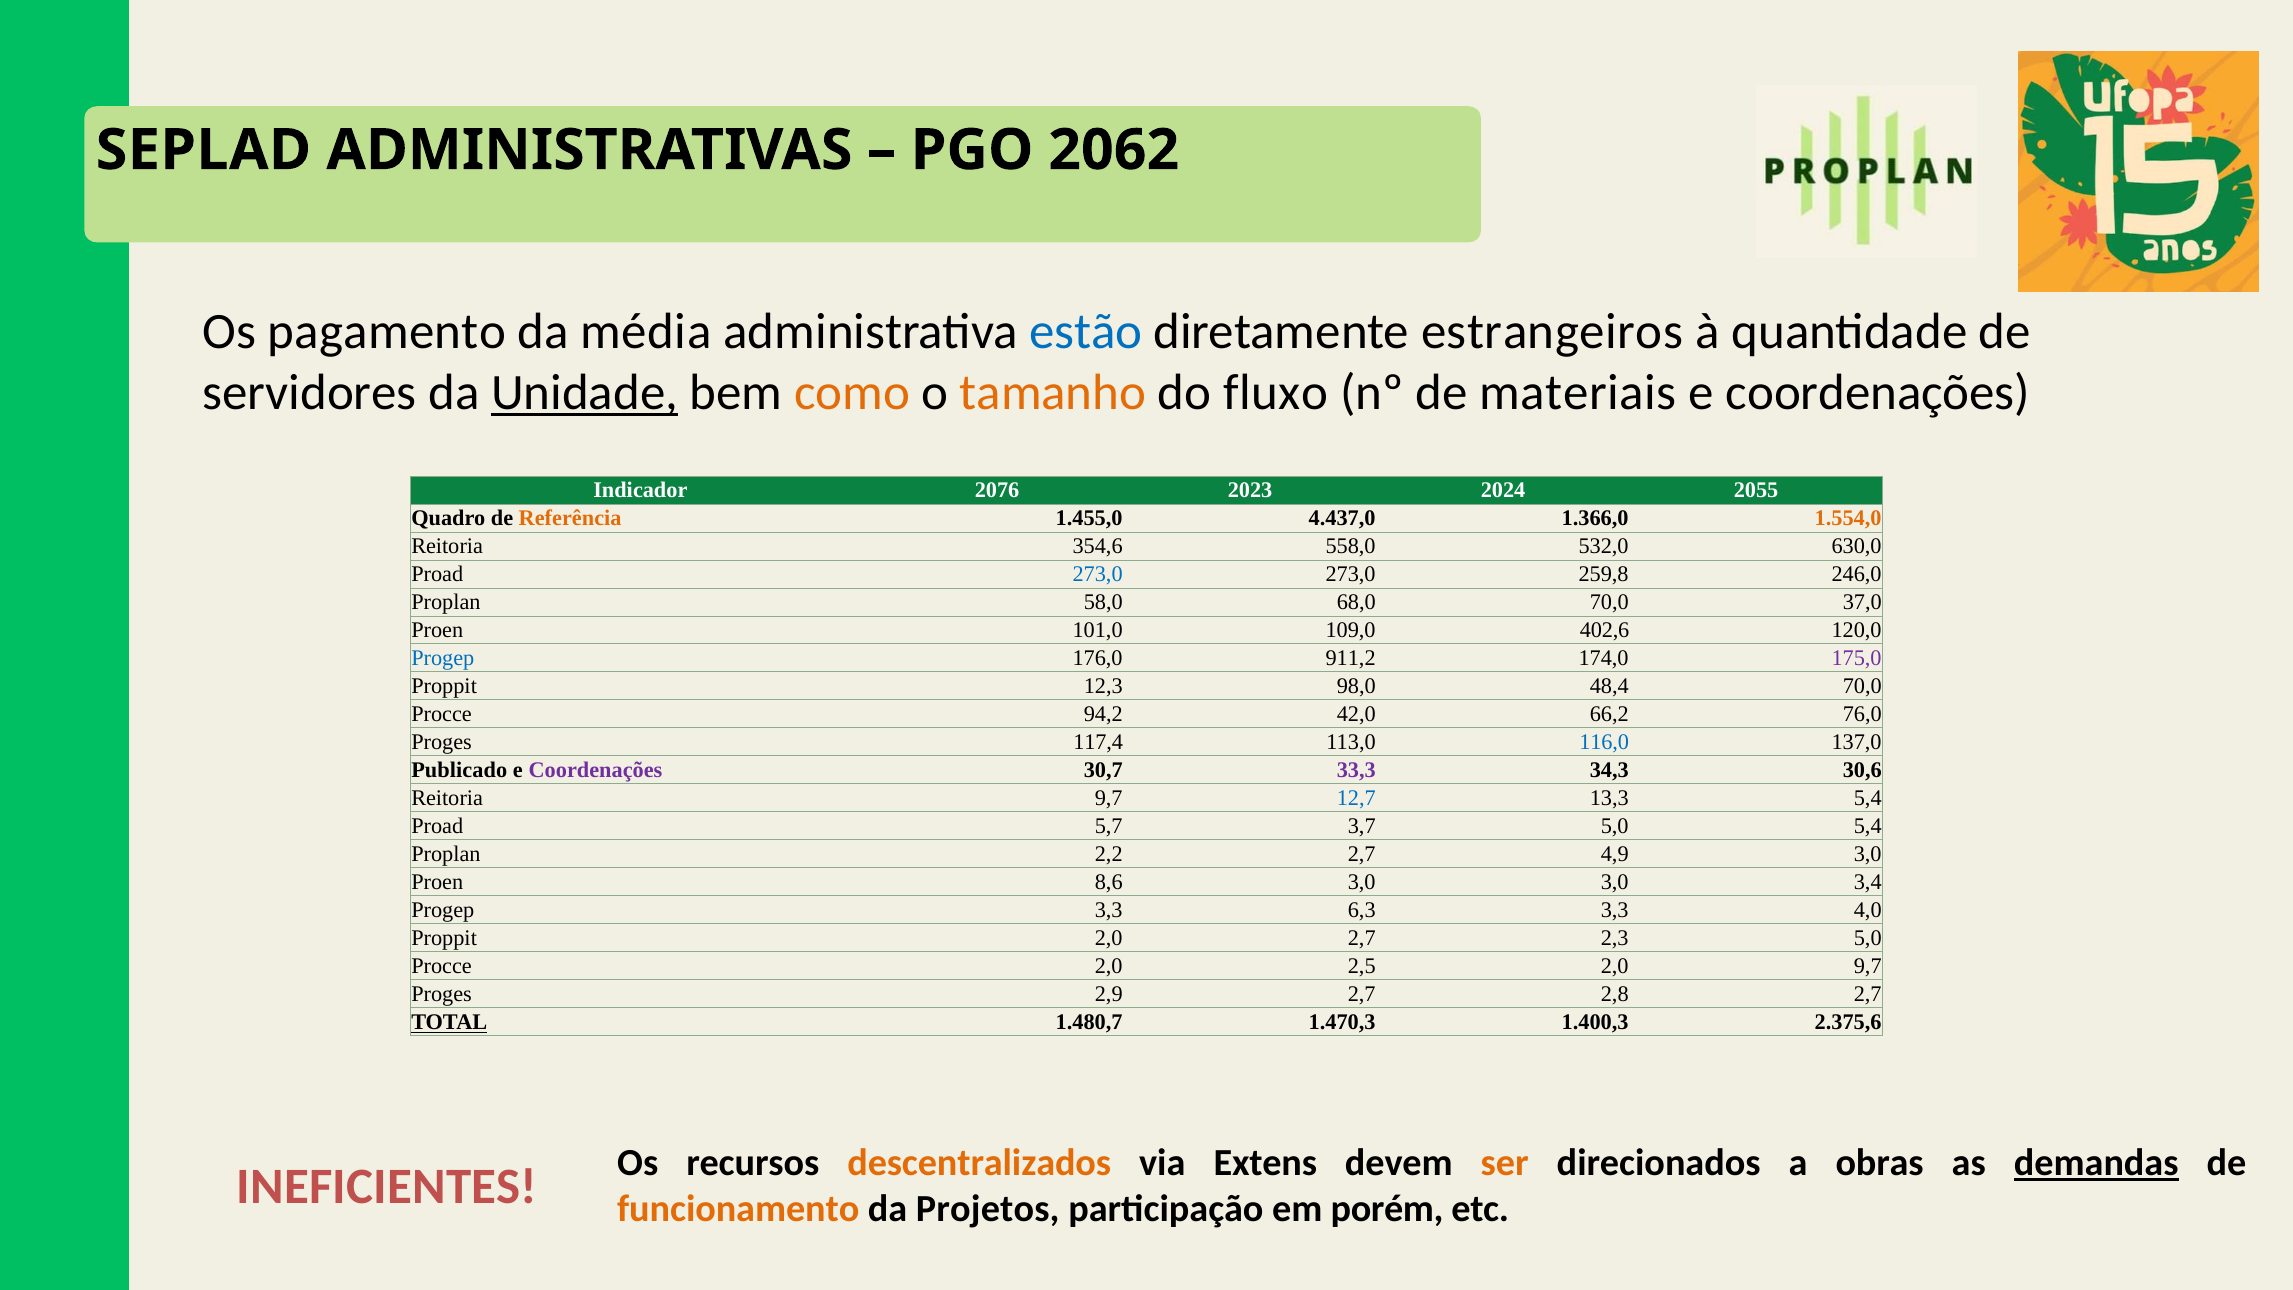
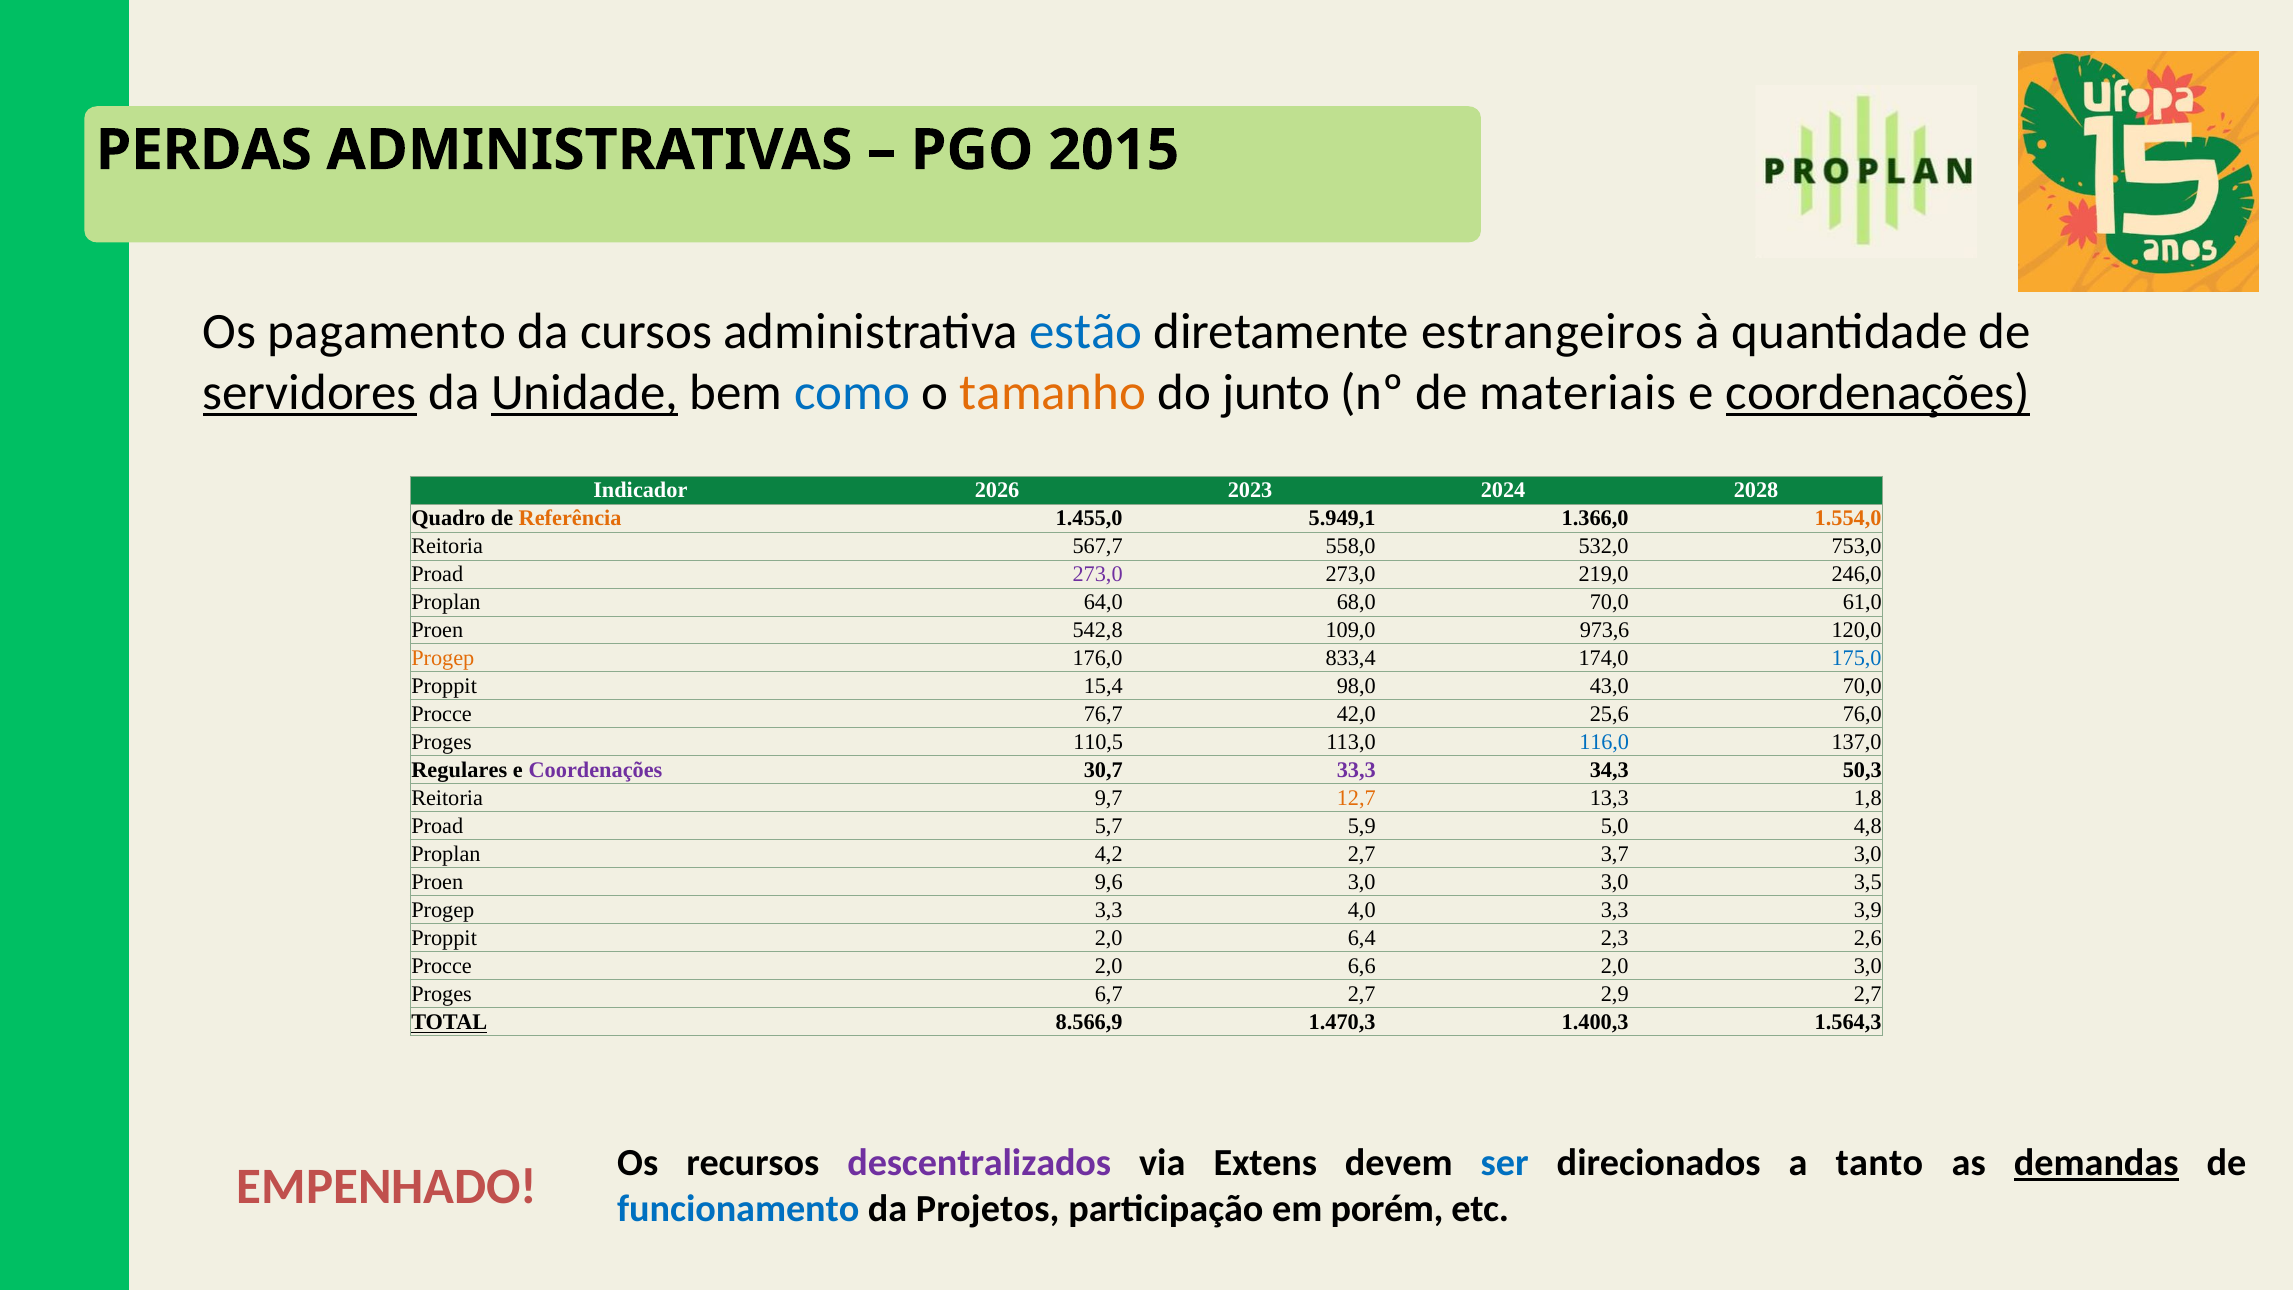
SEPLAD: SEPLAD -> PERDAS (204, 150)
2062: 2062 -> 2015 (1114, 150)
média: média -> cursos (646, 332)
servidores underline: none -> present (310, 393)
como colour: orange -> blue (852, 393)
fluxo: fluxo -> junto (1276, 393)
coordenações underline: none -> present (1878, 393)
2076: 2076 -> 2026 (997, 490)
2055: 2055 -> 2028 (1756, 490)
4.437,0: 4.437,0 -> 5.949,1 (1342, 518)
354,6: 354,6 -> 567,7 (1098, 546)
630,0: 630,0 -> 753,0 (1857, 546)
273,0 colour: blue -> purple (1098, 574)
259,8: 259,8 -> 219,0 (1604, 574)
58,0: 58,0 -> 64,0 (1103, 602)
37,0: 37,0 -> 61,0 (1862, 602)
101,0: 101,0 -> 542,8 (1098, 630)
402,6: 402,6 -> 973,6 (1605, 630)
Progep colour: blue -> orange (443, 658)
911,2: 911,2 -> 833,4 (1351, 658)
175,0 colour: purple -> blue (1857, 658)
12,3: 12,3 -> 15,4 (1103, 686)
48,4: 48,4 -> 43,0 (1609, 686)
94,2: 94,2 -> 76,7 (1103, 714)
66,2: 66,2 -> 25,6 (1609, 714)
117,4: 117,4 -> 110,5 (1098, 742)
Publicado: Publicado -> Regulares (459, 770)
30,6: 30,6 -> 50,3 (1862, 770)
12,7 colour: blue -> orange (1356, 798)
13,3 5,4: 5,4 -> 1,8 (1868, 798)
3,7: 3,7 -> 5,9 (1362, 826)
5,0 5,4: 5,4 -> 4,8 (1868, 826)
2,2: 2,2 -> 4,2 (1109, 854)
4,9: 4,9 -> 3,7 (1615, 854)
8,6: 8,6 -> 9,6 (1109, 882)
3,4: 3,4 -> 3,5 (1868, 882)
6,3: 6,3 -> 4,0 (1362, 910)
4,0: 4,0 -> 3,9 (1868, 910)
2,0 2,7: 2,7 -> 6,4 (1362, 938)
2,3 5,0: 5,0 -> 2,6 (1868, 938)
2,5: 2,5 -> 6,6 (1362, 966)
2,0 9,7: 9,7 -> 3,0 (1868, 966)
2,9: 2,9 -> 6,7 (1109, 994)
2,8: 2,8 -> 2,9 (1615, 994)
1.480,7: 1.480,7 -> 8.566,9 (1089, 1022)
2.375,6: 2.375,6 -> 1.564,3 (1848, 1022)
descentralizados colour: orange -> purple (979, 1163)
ser colour: orange -> blue (1505, 1163)
obras: obras -> tanto (1879, 1163)
INEFICIENTES: INEFICIENTES -> EMPENHADO (387, 1187)
funcionamento colour: orange -> blue (738, 1209)
